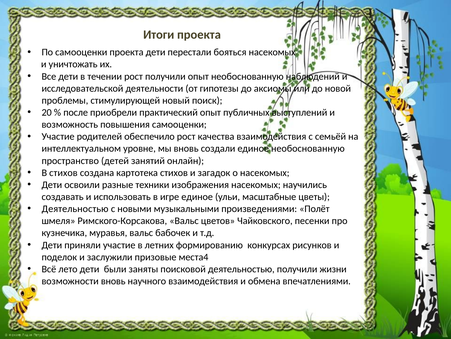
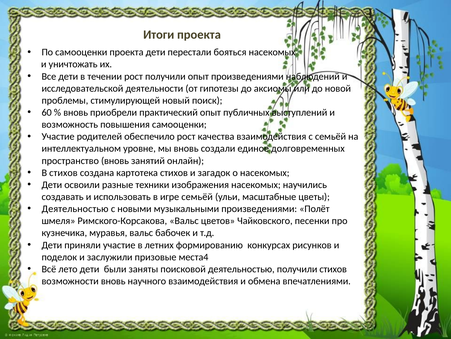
опыт необоснованную: необоснованную -> произведениями (247, 76)
20: 20 -> 60 (47, 112)
после: после -> вновь (76, 112)
единое необоснованную: необоснованную -> долговременных (308, 148)
пространство детей: детей -> вновь (115, 160)
игре единое: единое -> семьёй (197, 196)
получили жизни: жизни -> стихов (333, 269)
